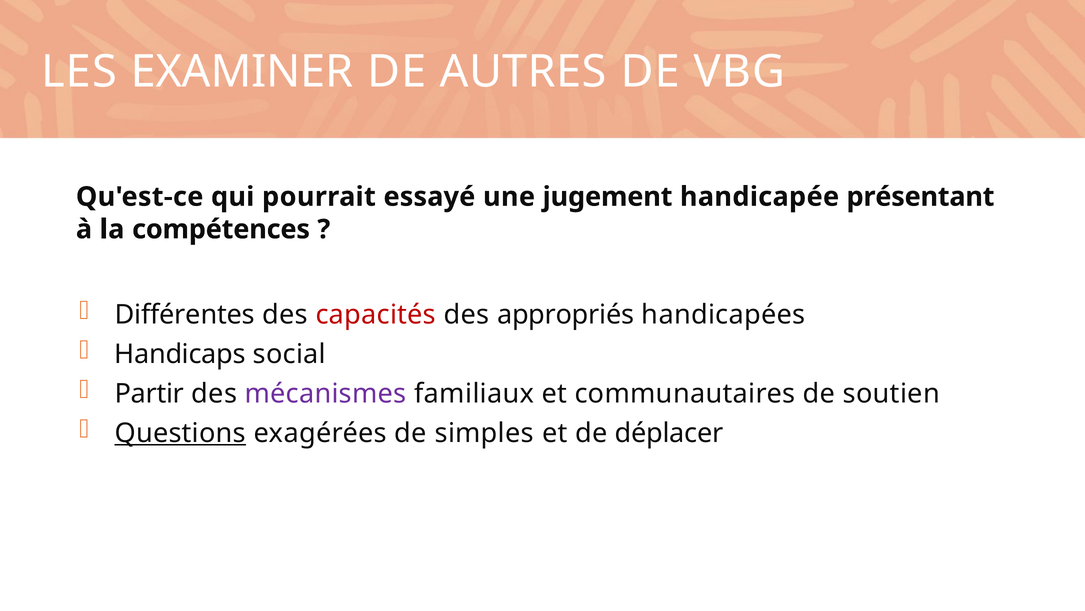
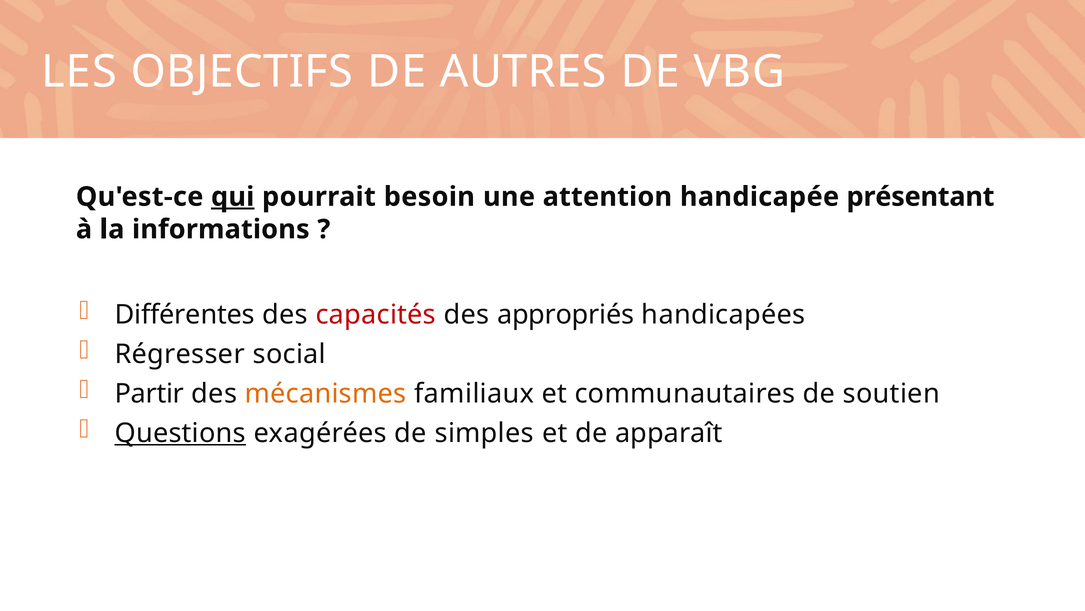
EXAMINER: EXAMINER -> OBJECTIFS (242, 72)
qui underline: none -> present (233, 197)
essayé: essayé -> besoin (429, 197)
jugement: jugement -> attention (607, 197)
compétences: compétences -> informations (221, 229)
Handicaps: Handicaps -> Régresser (180, 354)
mécanismes colour: purple -> orange (326, 393)
déplacer: déplacer -> apparaît (669, 433)
